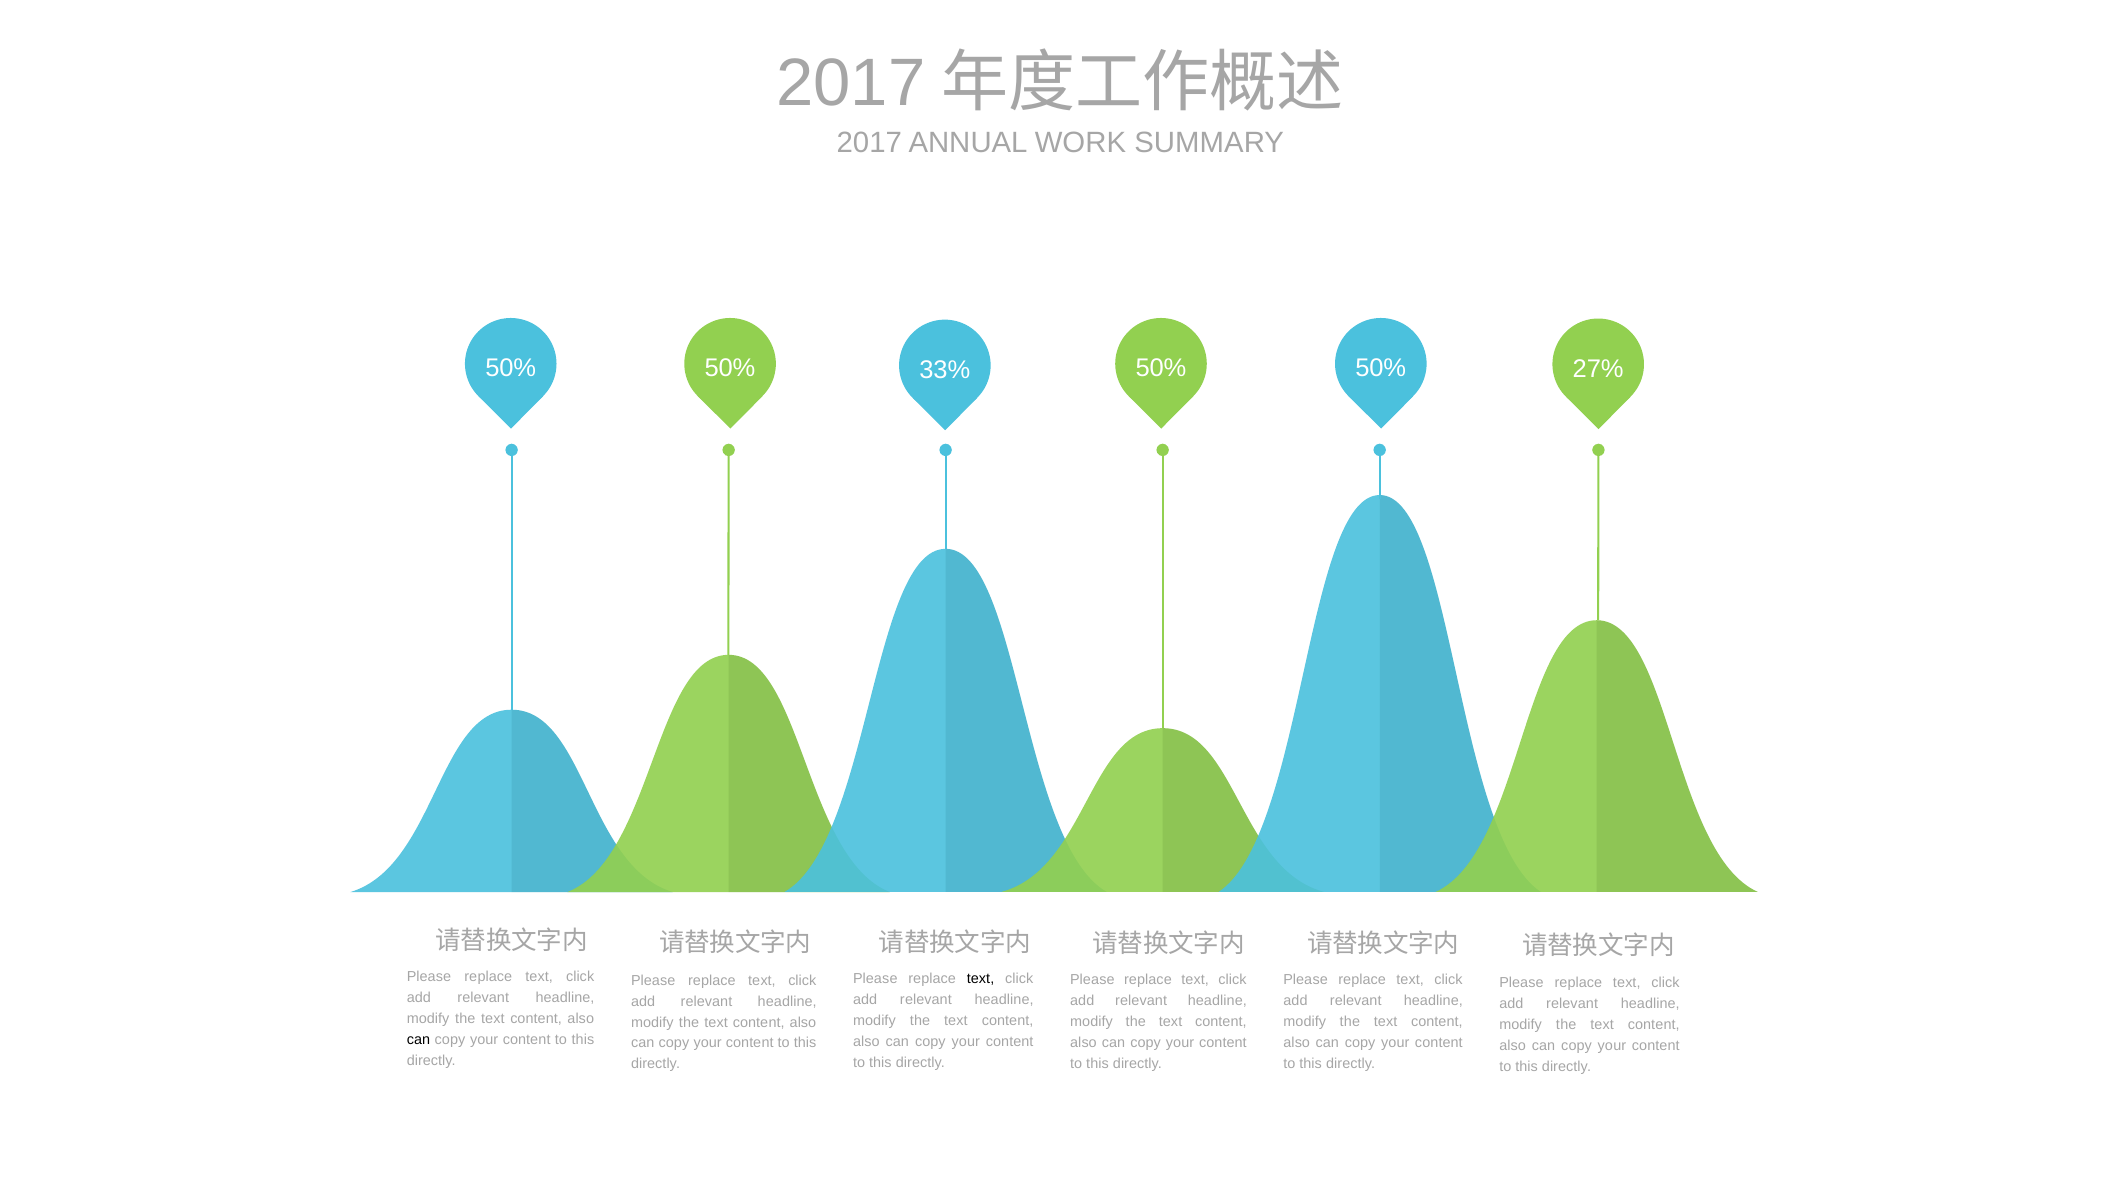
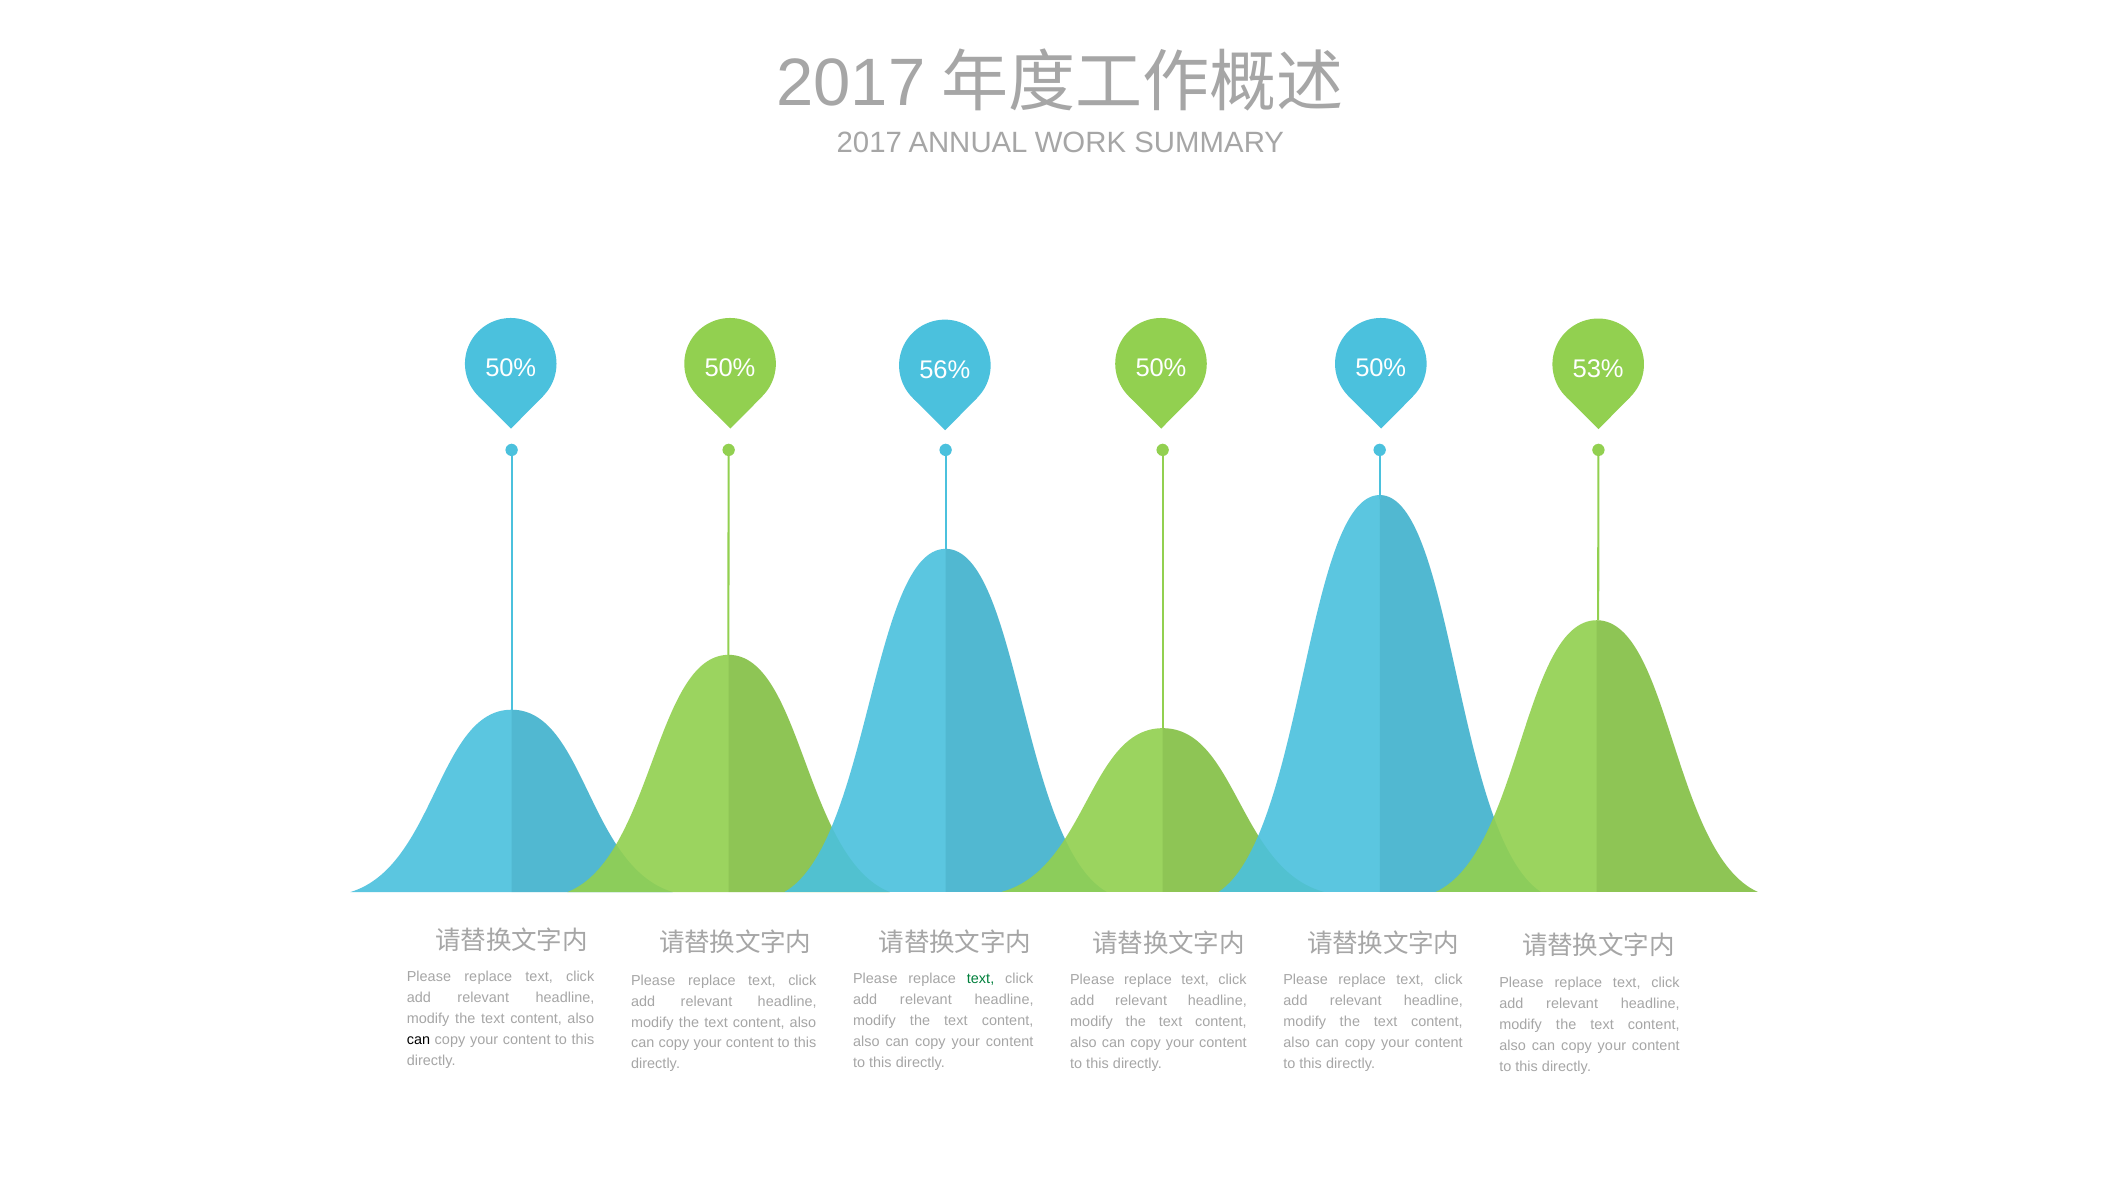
33%: 33% -> 56% (945, 370)
27%: 27% -> 53% (1598, 369)
text colour: black -> green (981, 979)
